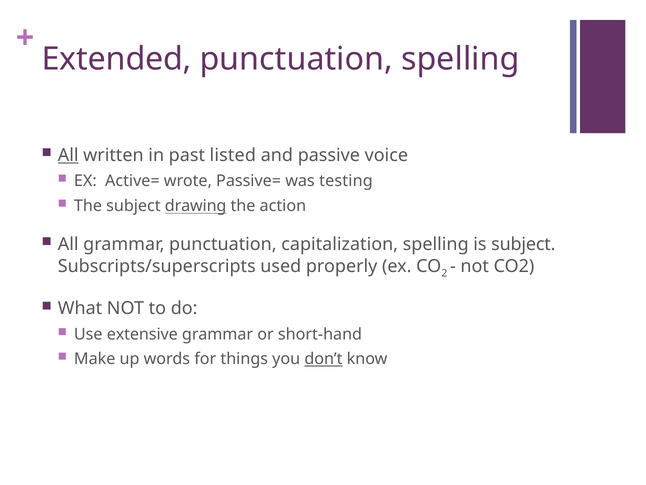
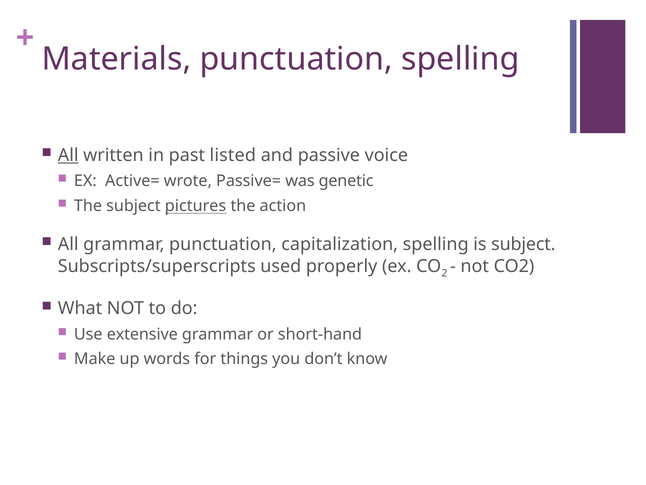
Extended: Extended -> Materials (116, 59)
testing: testing -> genetic (346, 181)
drawing: drawing -> pictures (196, 206)
don’t underline: present -> none (323, 359)
